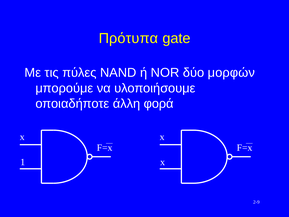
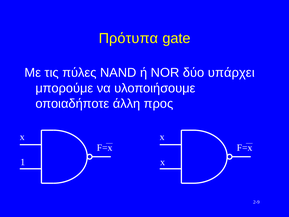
μορφών: μορφών -> υπάρχει (231, 73)
φορά: φορά -> προς (159, 103)
